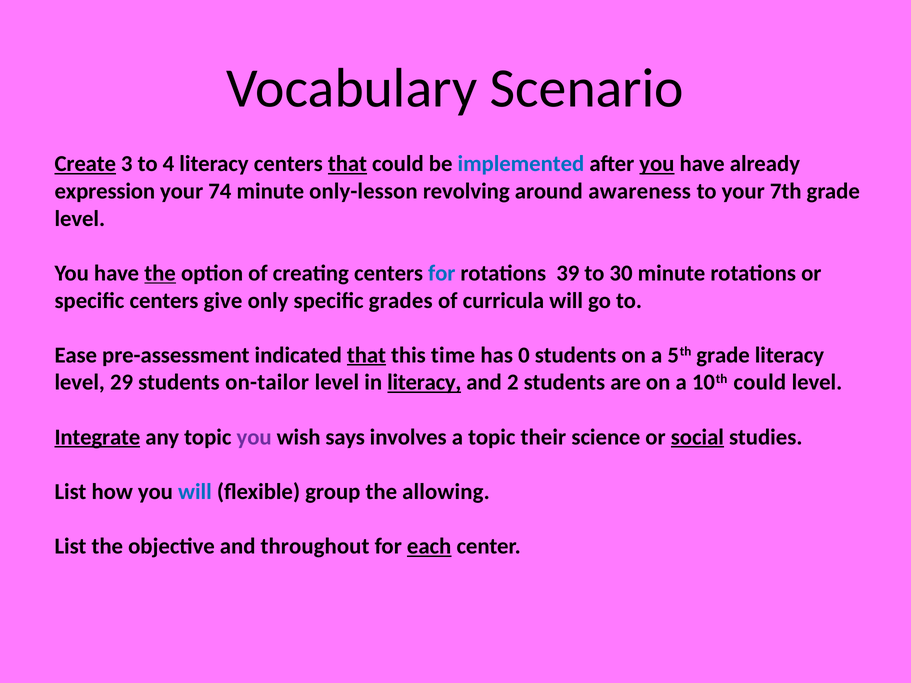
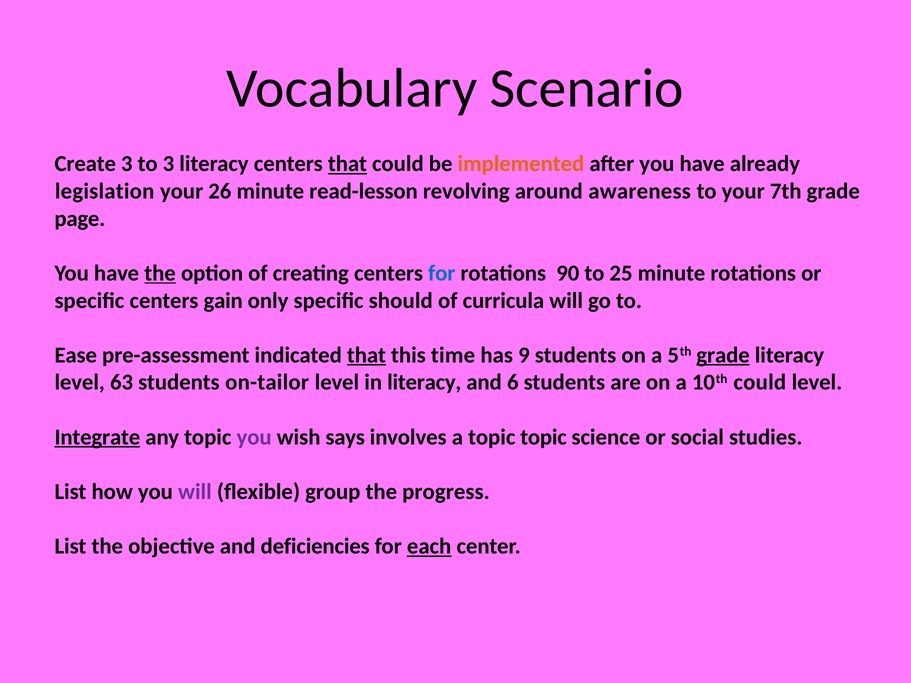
Create underline: present -> none (85, 164)
to 4: 4 -> 3 (168, 164)
implemented colour: blue -> orange (521, 164)
you underline: present -> none (657, 164)
expression: expression -> legislation (105, 191)
74: 74 -> 26 (220, 191)
only-lesson: only-lesson -> read-lesson (363, 191)
level: level -> page (80, 219)
39: 39 -> 90 (568, 273)
30: 30 -> 25 (621, 273)
give: give -> gain (223, 301)
grades: grades -> should (401, 301)
0: 0 -> 9 (524, 355)
grade underline: none -> present (723, 355)
29: 29 -> 63 (122, 383)
literacy underline: present -> none (424, 383)
2: 2 -> 6 (513, 383)
topic their: their -> topic (544, 437)
social underline: present -> none (697, 437)
will colour: blue -> purple (195, 492)
allowing: allowing -> progress (446, 492)
throughout: throughout -> deficiencies (315, 547)
